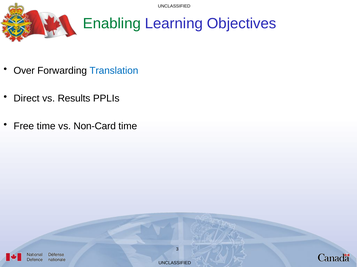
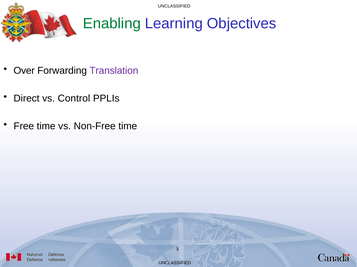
Translation colour: blue -> purple (114, 71)
Results: Results -> Control (74, 99)
Non-Card: Non-Card -> Non-Free (95, 126)
